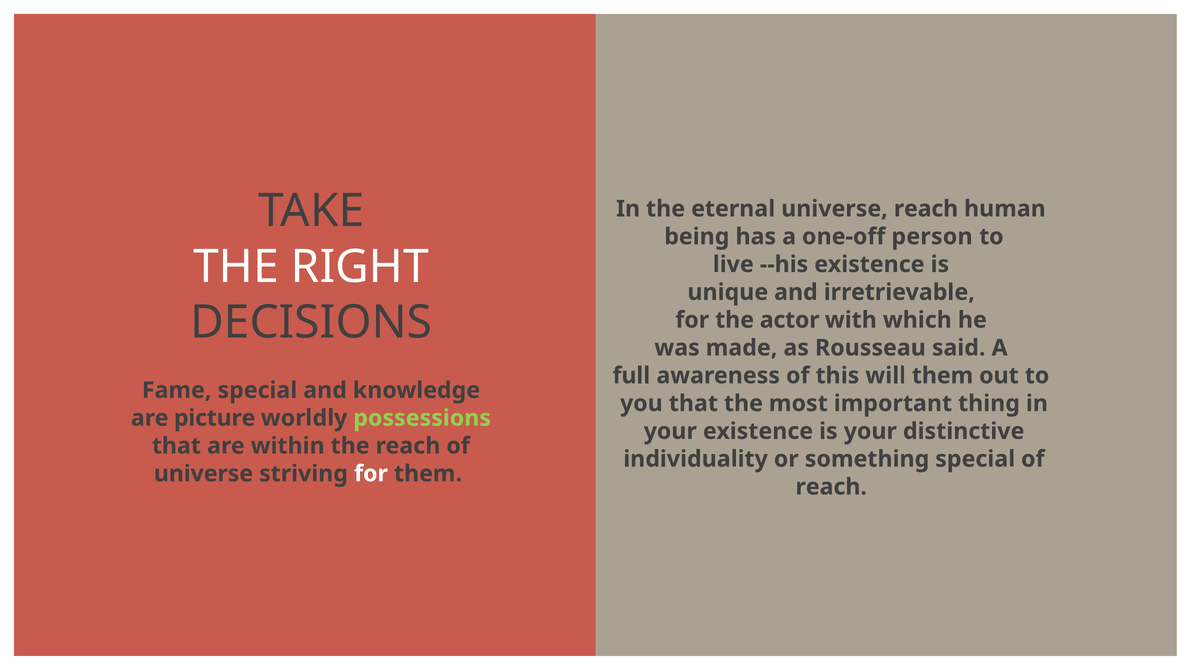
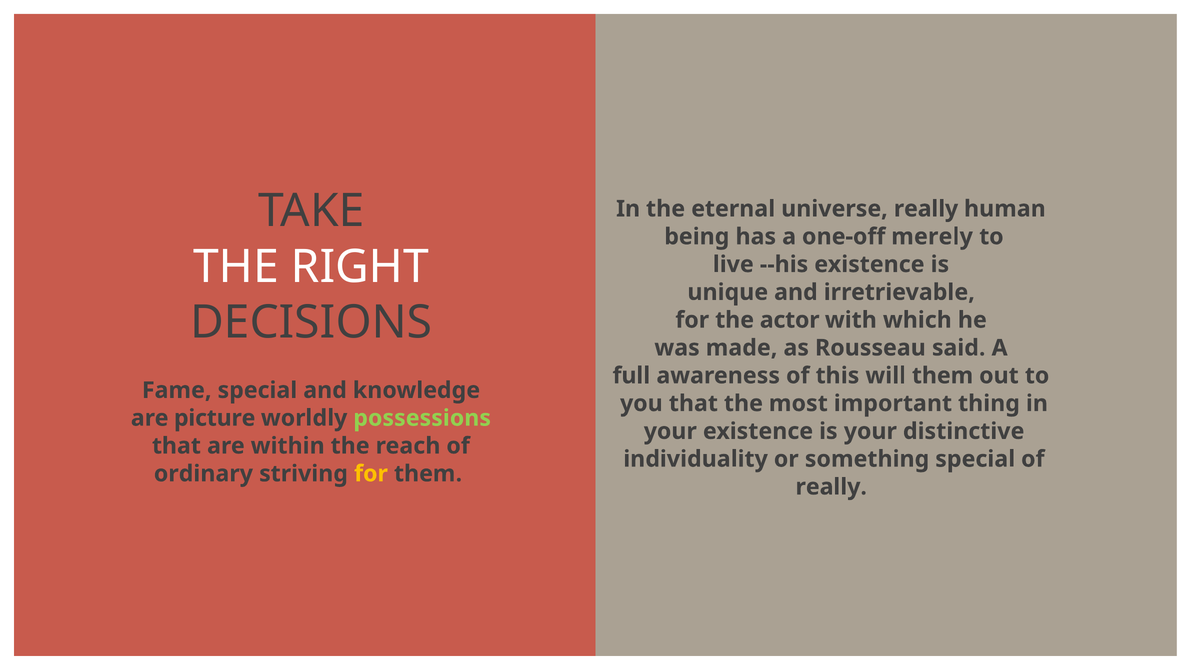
universe reach: reach -> really (926, 209)
person: person -> merely (932, 237)
universe: universe -> ordinary (203, 474)
for colour: white -> yellow (371, 474)
reach: reach -> really (831, 487)
